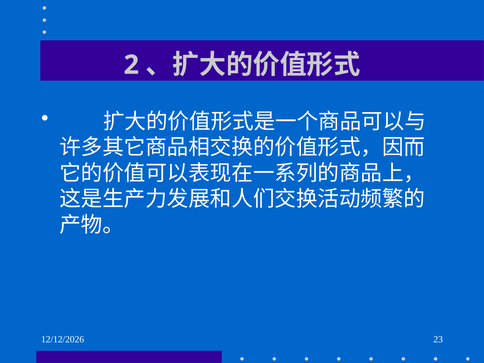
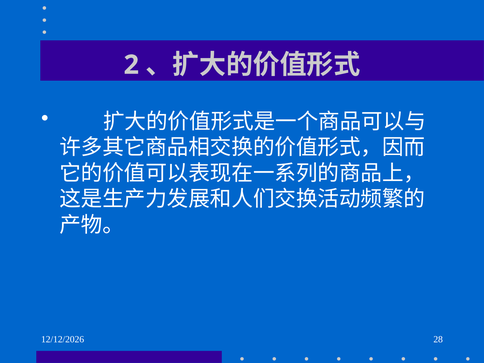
23: 23 -> 28 (438, 339)
